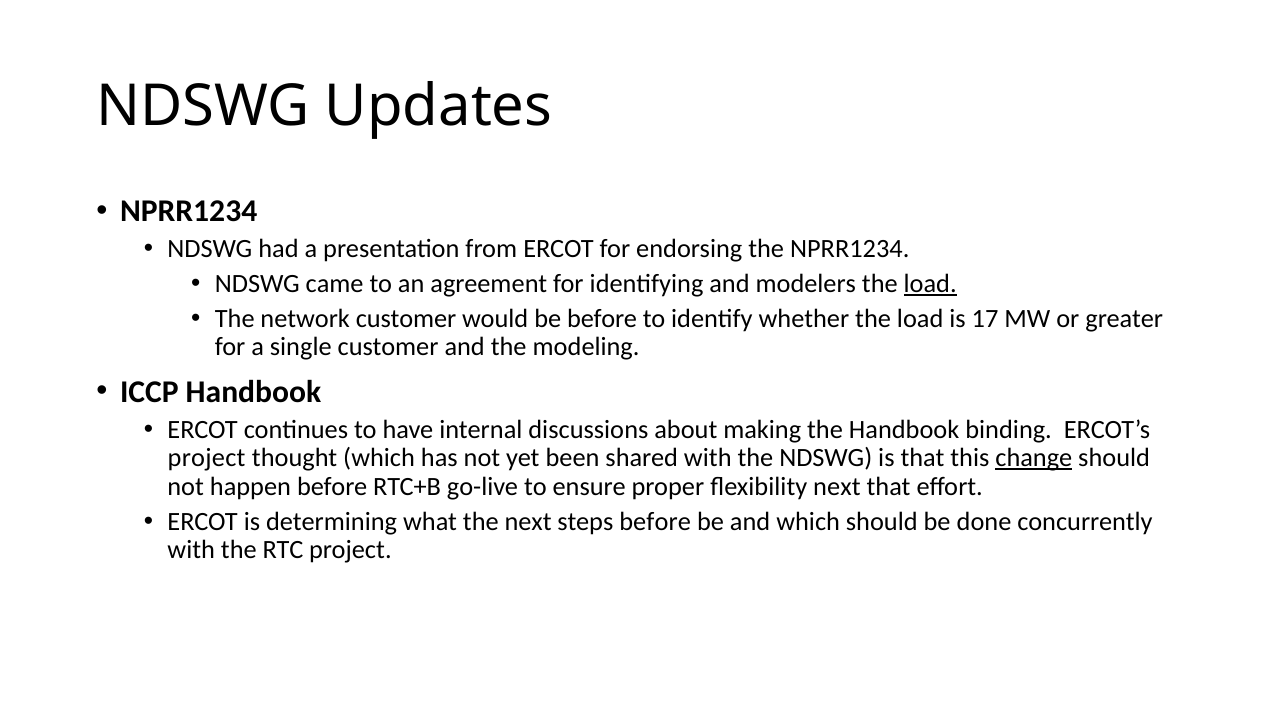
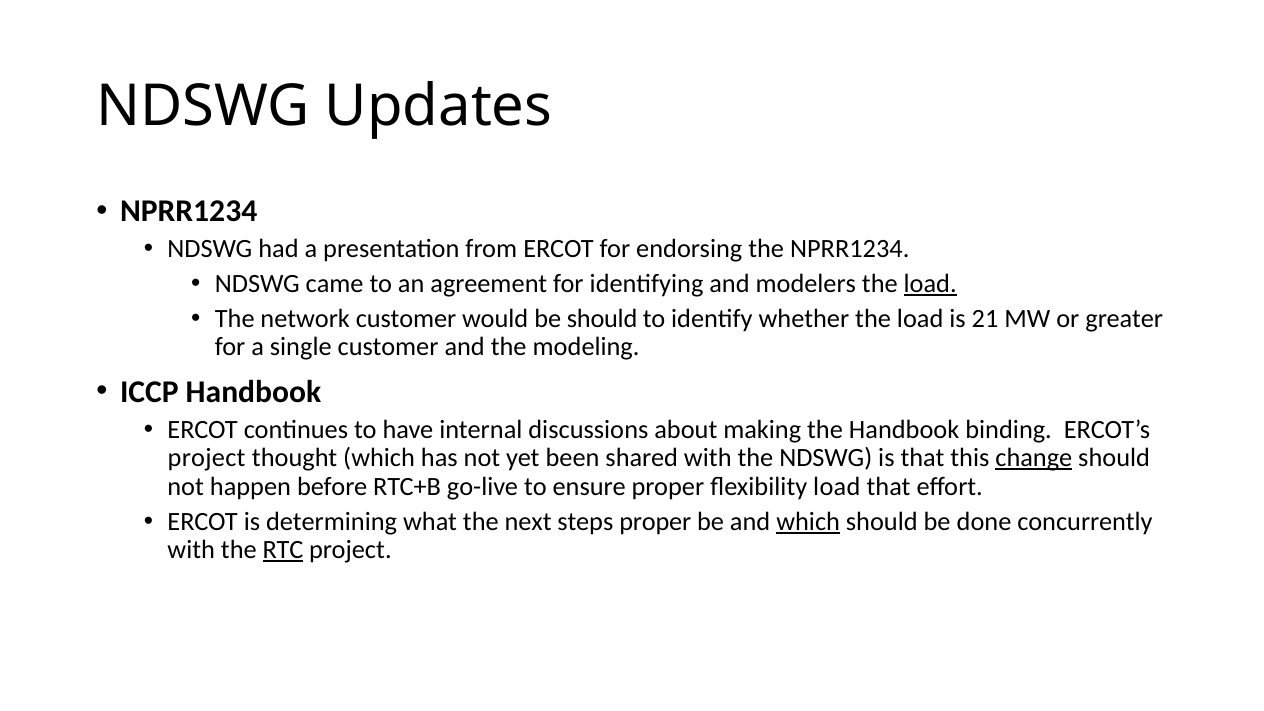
be before: before -> should (602, 319)
17: 17 -> 21 (985, 319)
flexibility next: next -> load (837, 486)
steps before: before -> proper (655, 521)
which underline: none -> present (808, 521)
RTC underline: none -> present (283, 550)
